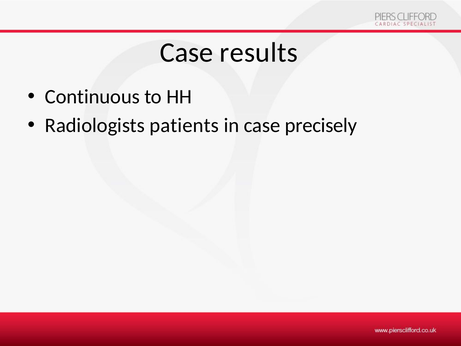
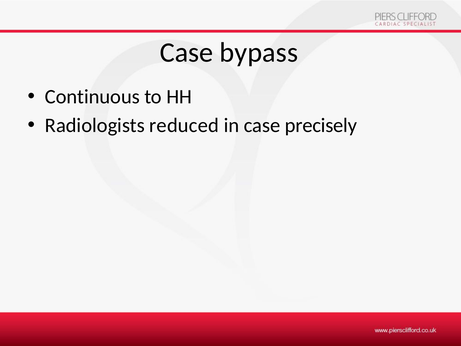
results: results -> bypass (259, 52)
patients: patients -> reduced (184, 125)
